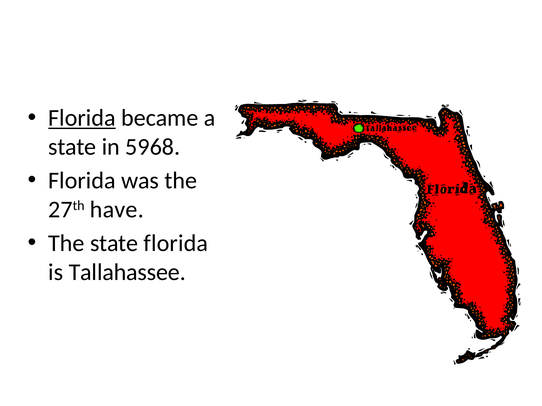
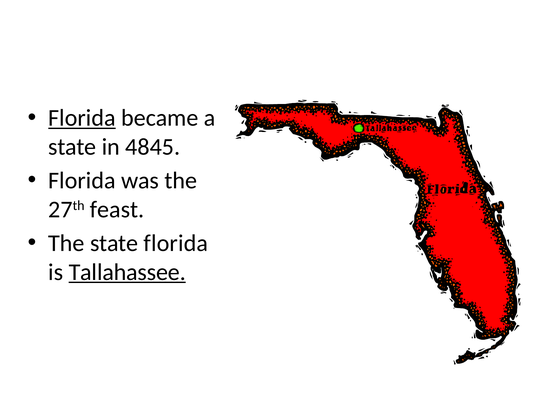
5968: 5968 -> 4845 (153, 147)
have: have -> feast (117, 210)
Tallahassee underline: none -> present (127, 272)
